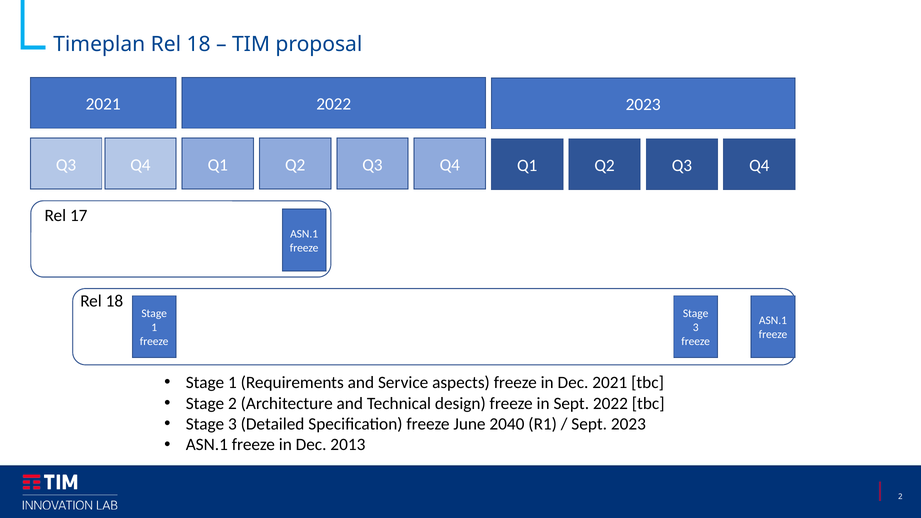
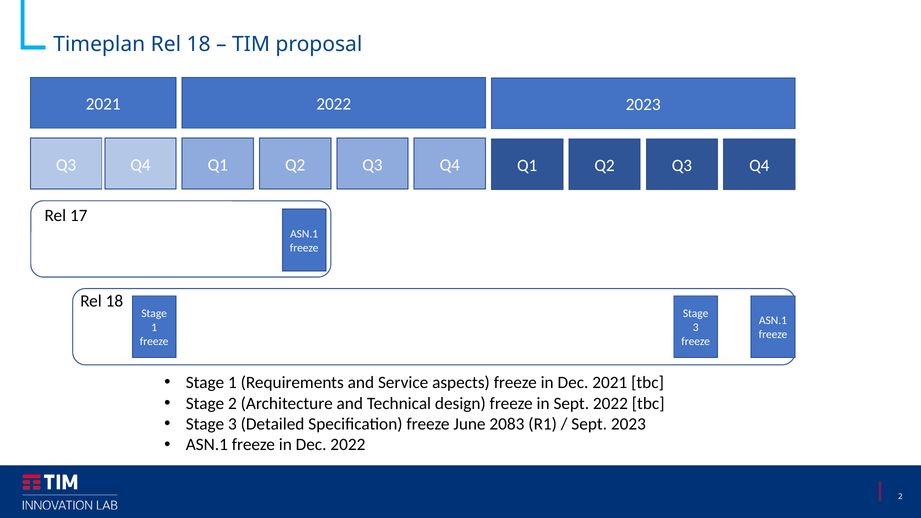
2040: 2040 -> 2083 (507, 424)
Dec 2013: 2013 -> 2022 (348, 445)
